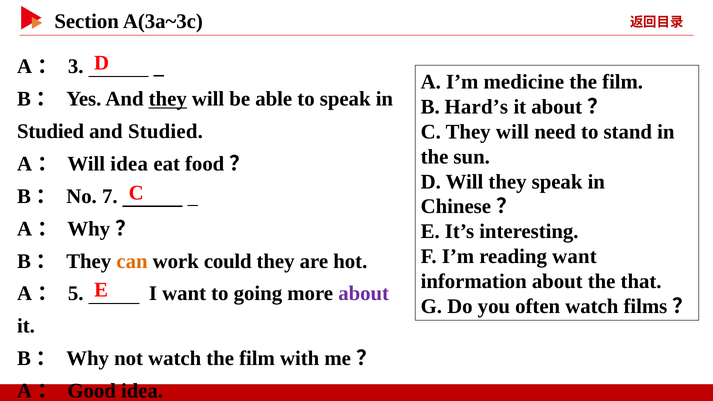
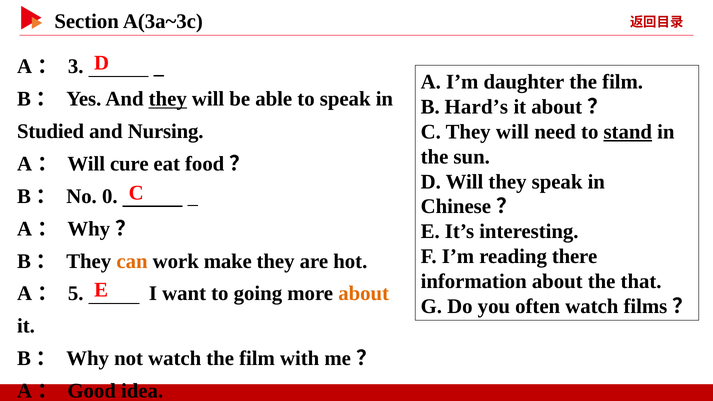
medicine: medicine -> daughter (524, 82)
and Studied: Studied -> Nursing (166, 131)
stand underline: none -> present (628, 132)
Will idea: idea -> cure (129, 164)
7: 7 -> 0 (110, 196)
reading want: want -> there (575, 257)
could: could -> make (228, 261)
about colour: purple -> orange (364, 294)
